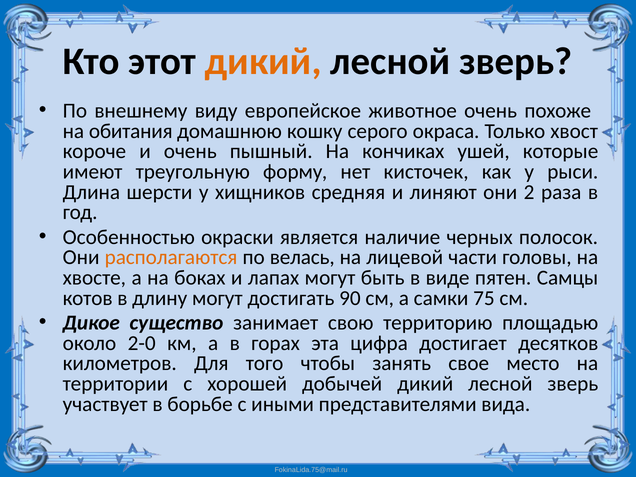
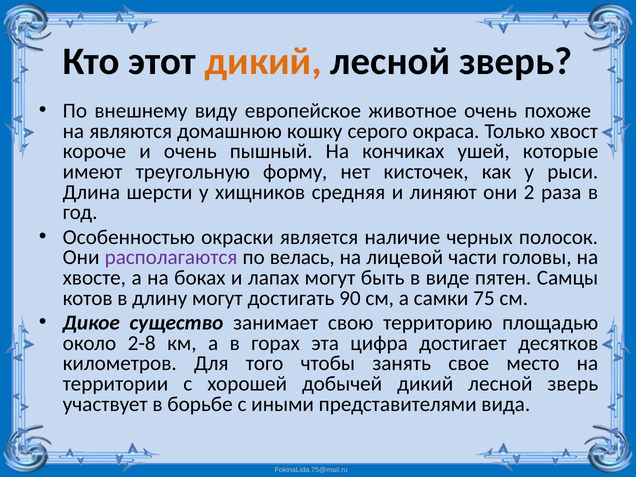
обитания: обитания -> являются (131, 131)
располагаются colour: orange -> purple (171, 257)
2-0: 2-0 -> 2-8 (142, 343)
